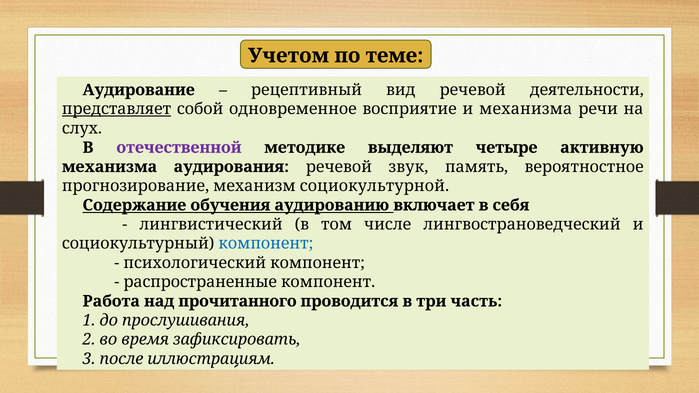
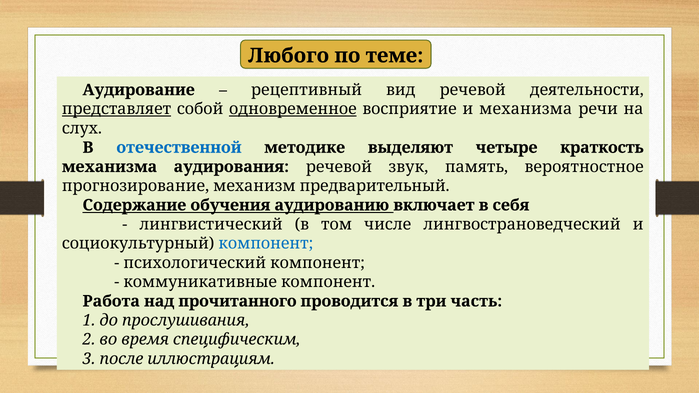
Учетом: Учетом -> Любого (289, 56)
одновременное underline: none -> present (293, 109)
отечественной colour: purple -> blue (179, 148)
активную: активную -> краткость (602, 148)
социокультурной: социокультурной -> предварительный (375, 186)
распространенные: распространенные -> коммуникативные (200, 282)
зафиксировать: зафиксировать -> специфическим (237, 340)
